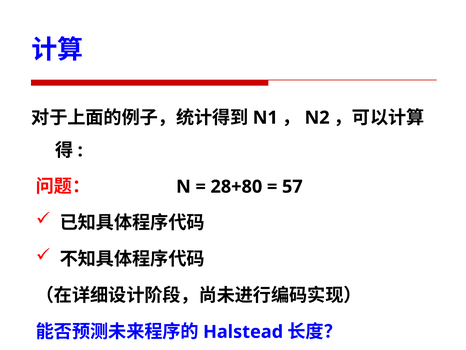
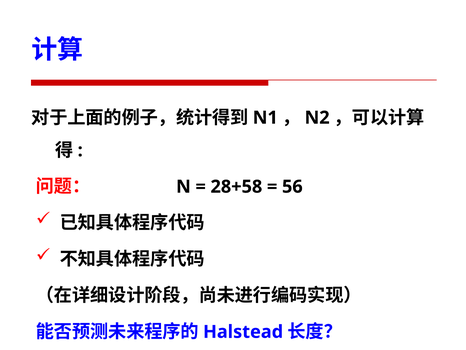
28+80: 28+80 -> 28+58 (236, 186)
57: 57 -> 56 (292, 186)
